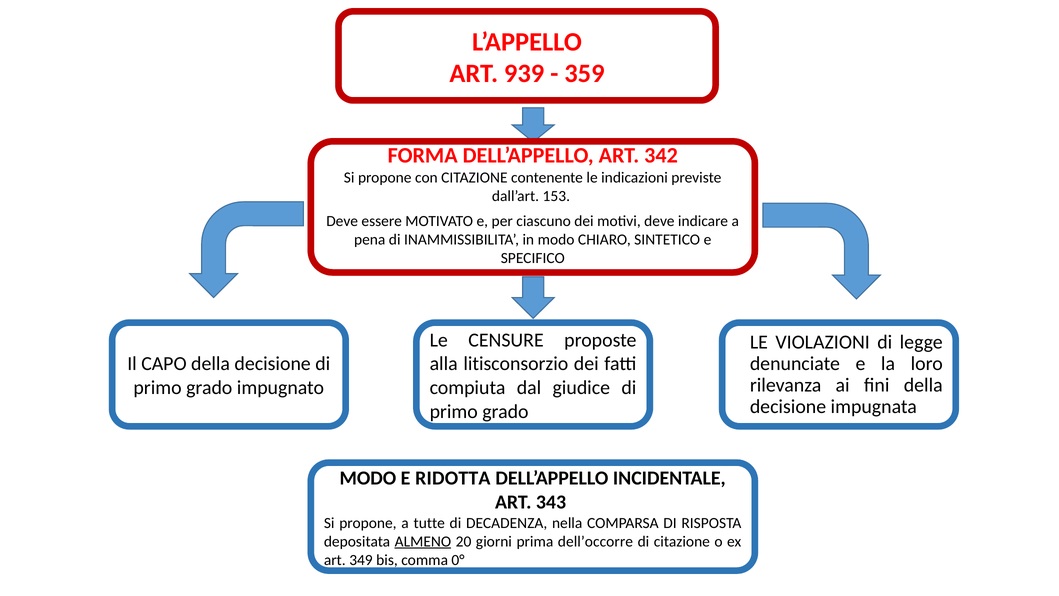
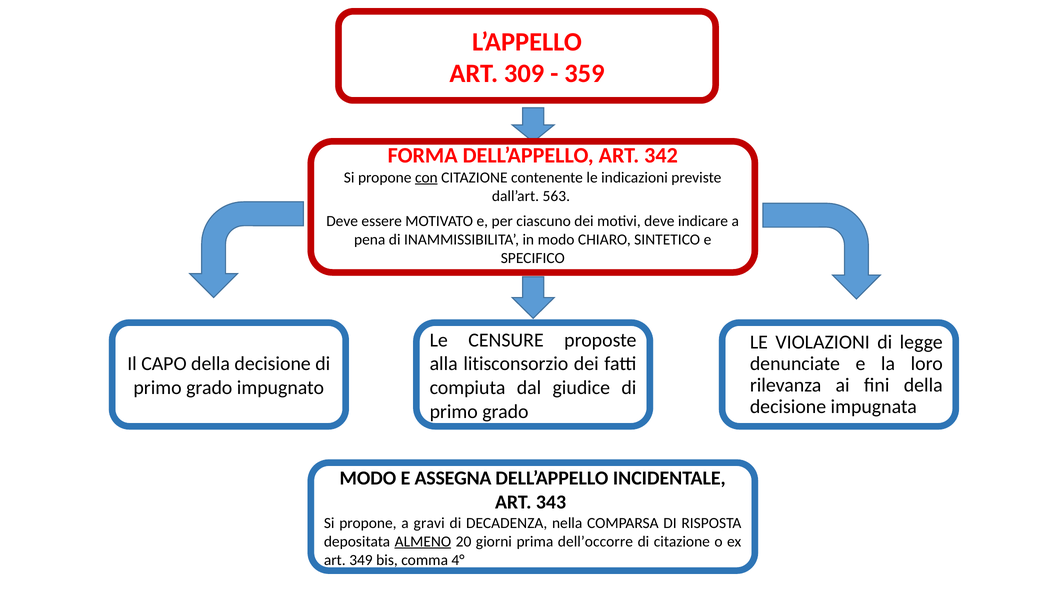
939: 939 -> 309 (524, 74)
con underline: none -> present (426, 177)
153: 153 -> 563 (556, 196)
RIDOTTA: RIDOTTA -> ASSEGNA (453, 478)
tutte: tutte -> gravi (429, 523)
0°: 0° -> 4° (458, 560)
